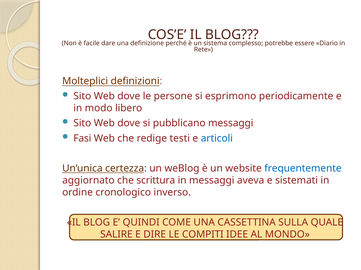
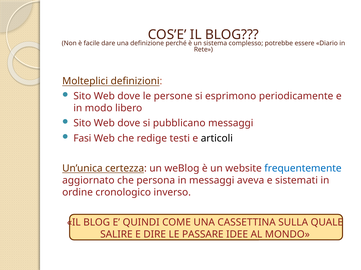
articoli colour: blue -> black (217, 139)
scrittura: scrittura -> persona (156, 181)
COMPITI: COMPITI -> PASSARE (203, 235)
